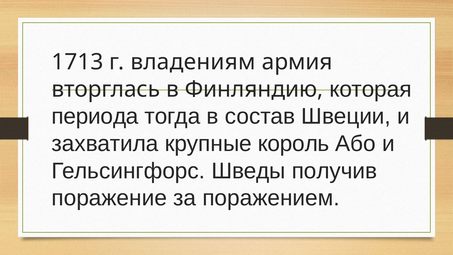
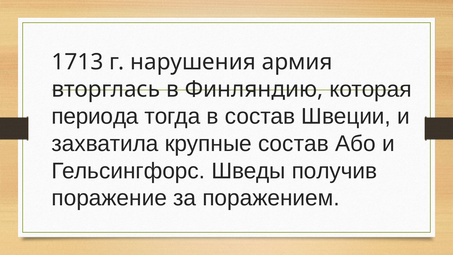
владениям: владениям -> нарушения (193, 62)
крупные король: король -> состав (293, 144)
